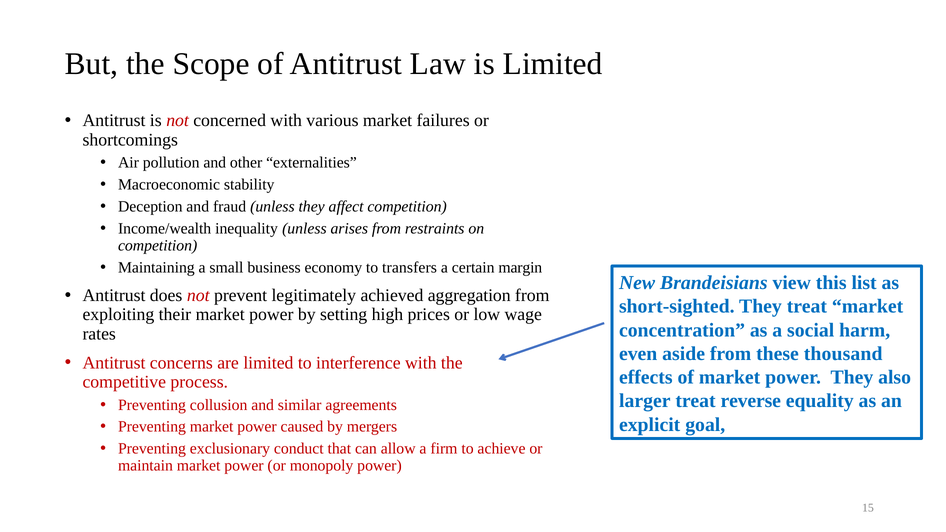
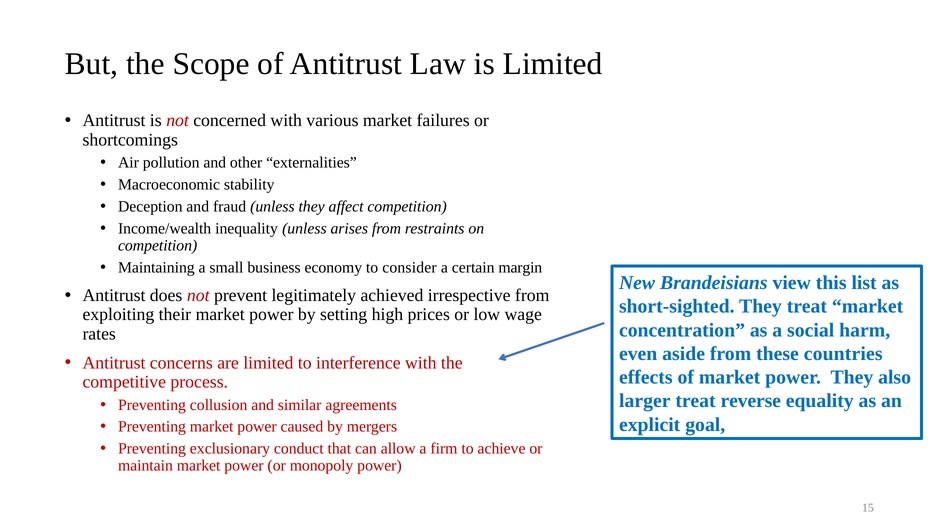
transfers: transfers -> consider (410, 267)
aggregation: aggregation -> irrespective (469, 295)
thousand: thousand -> countries (843, 354)
